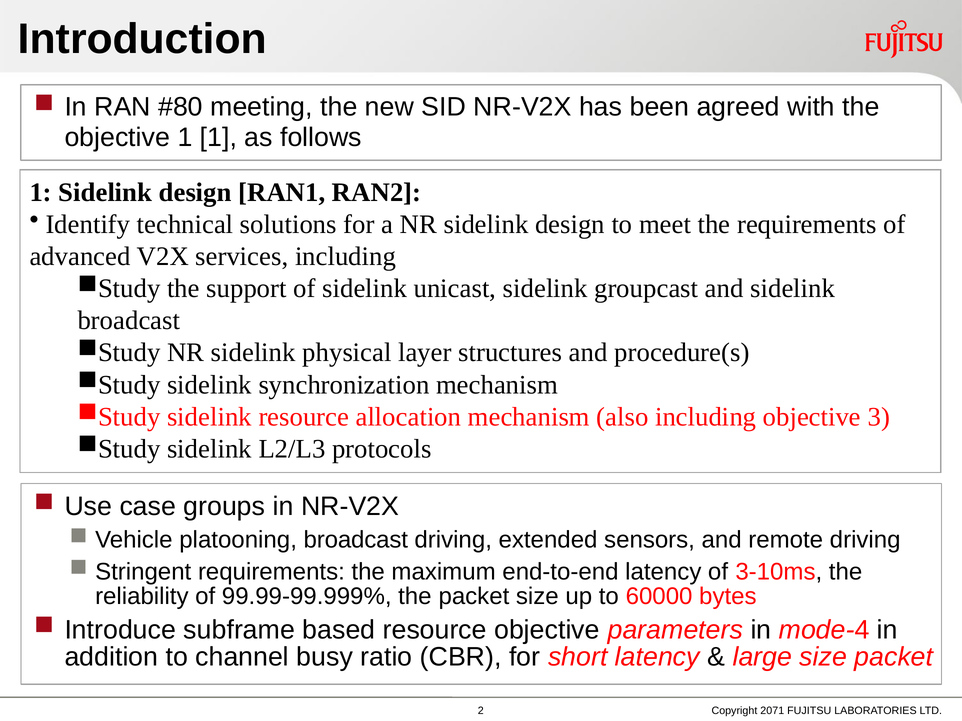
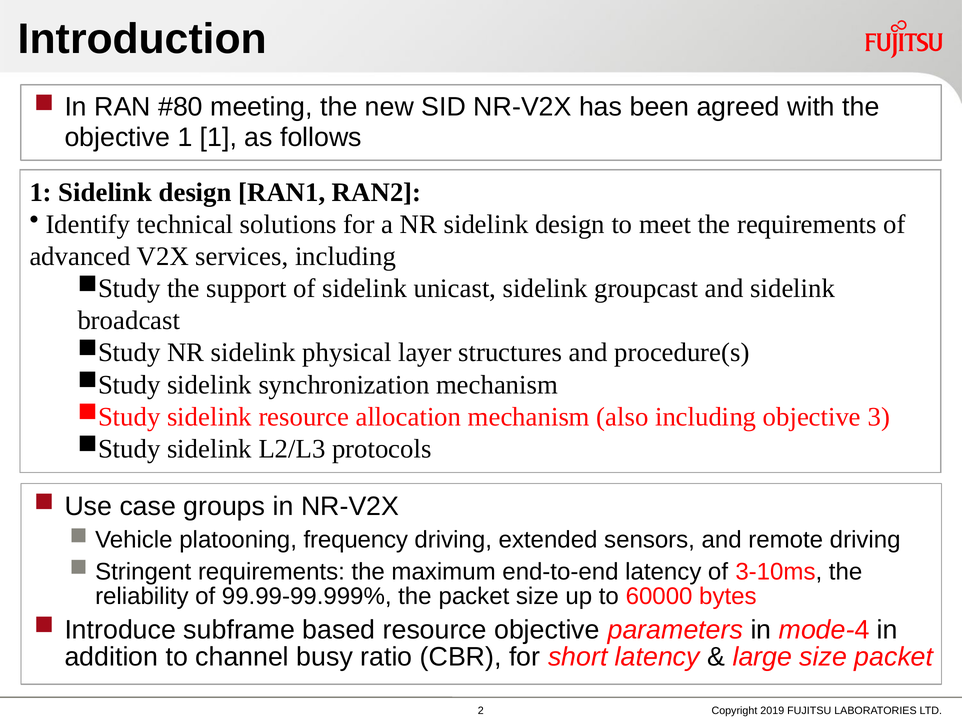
platooning broadcast: broadcast -> frequency (356, 540)
2071: 2071 -> 2019 (772, 711)
